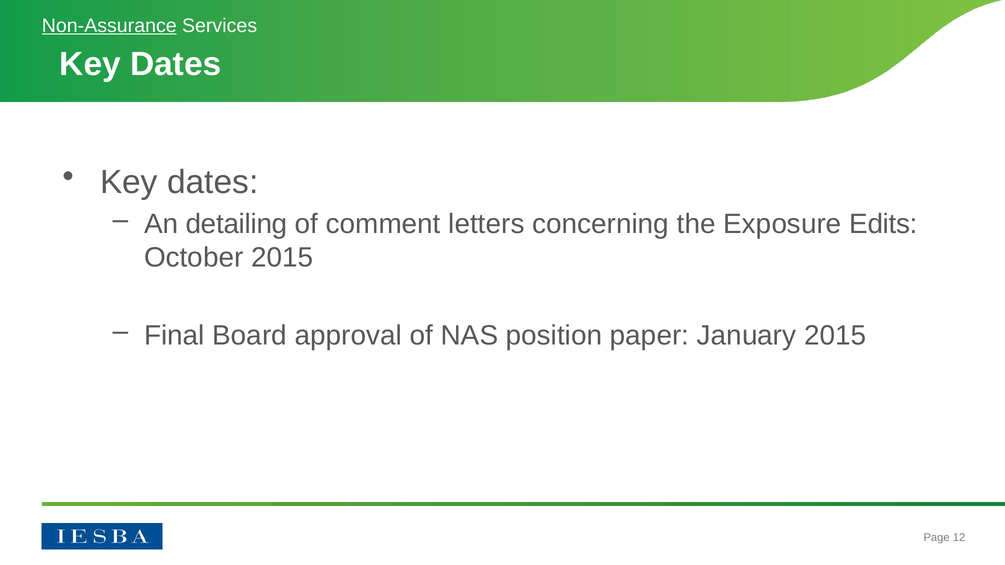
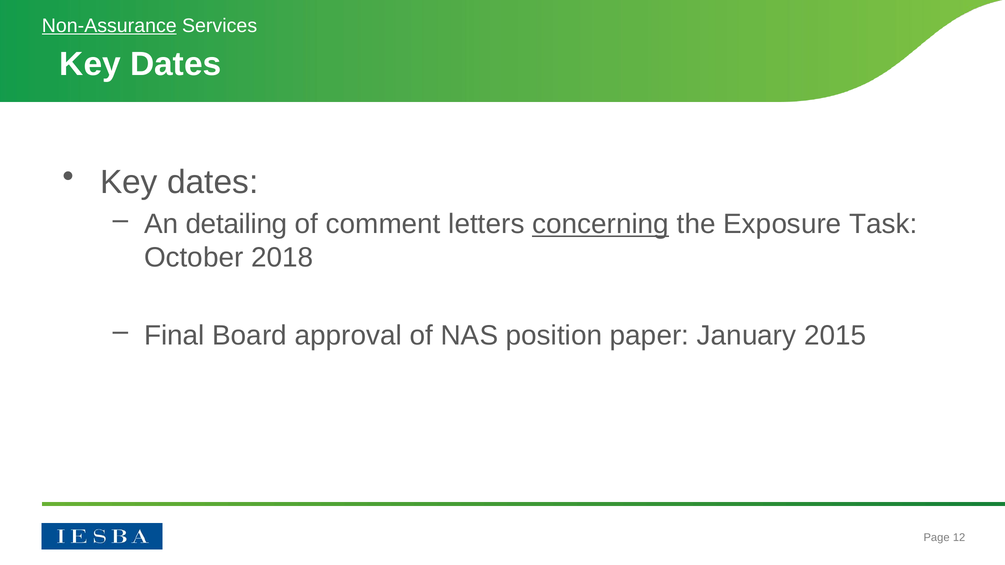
concerning underline: none -> present (601, 224)
Edits: Edits -> Task (883, 224)
October 2015: 2015 -> 2018 (282, 258)
